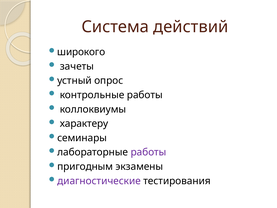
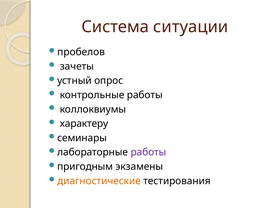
действий: действий -> ситуации (191, 27)
широкого: широкого -> пробелов (81, 52)
диагностические colour: purple -> orange (99, 181)
